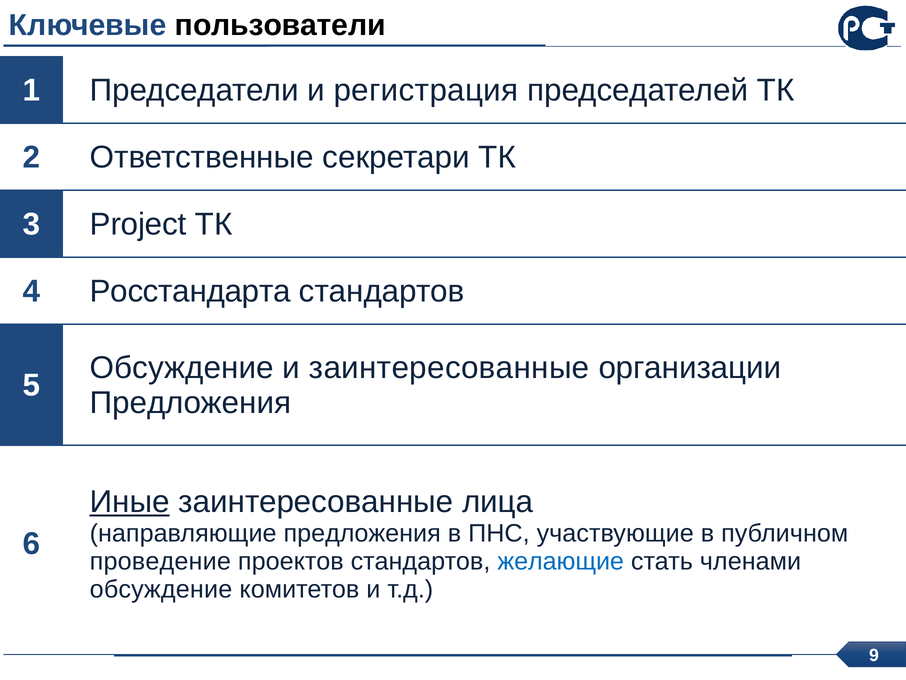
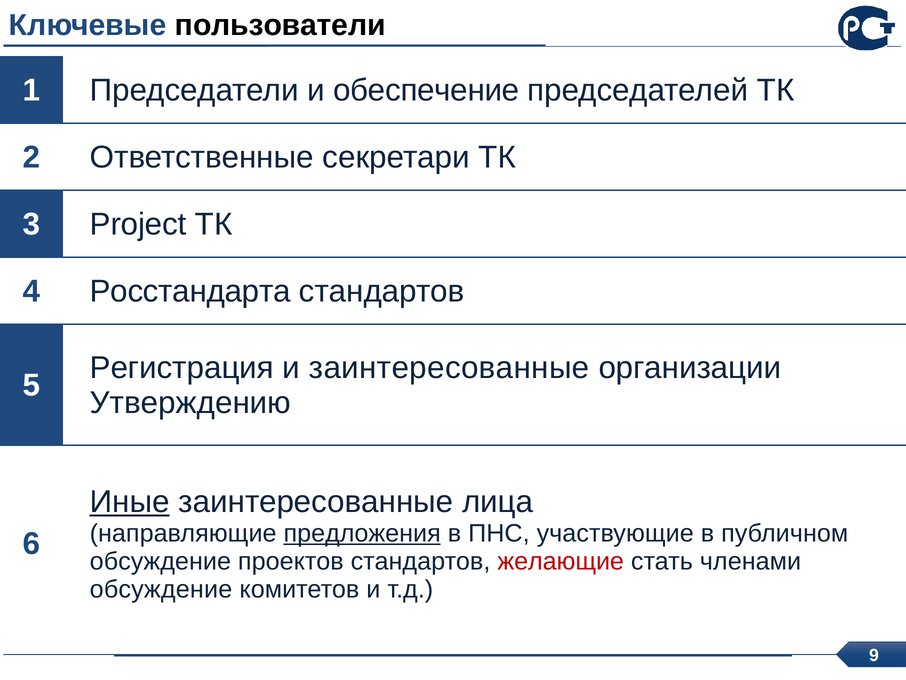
регистрация: регистрация -> обеспечение (426, 90)
Обсуждение: Обсуждение -> Регистрация (182, 367)
Предложения: Предложения -> Утверждению (190, 402)
предложения underline: none -> present (362, 533)
проведение: проведение -> обсуждение (160, 561)
желающие colour: blue -> red (561, 561)
